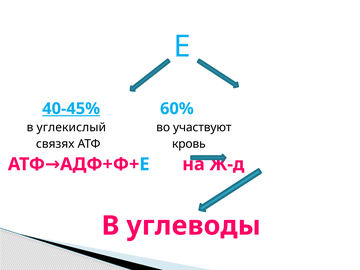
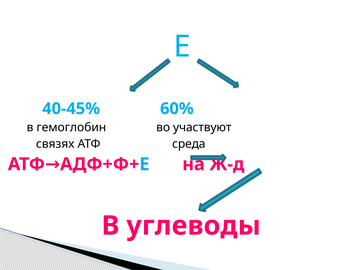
40-45% underline: present -> none (71, 109)
углекислый: углекислый -> гемоглобин (71, 127)
кровь: кровь -> среда (189, 144)
